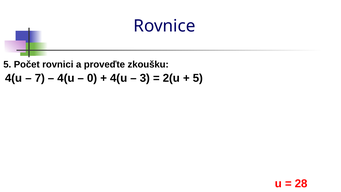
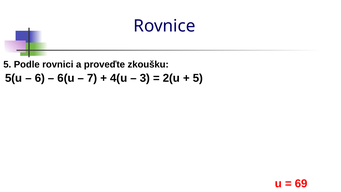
Počet: Počet -> Podle (27, 64)
4(u: 4(u -> 5(u (14, 78)
7: 7 -> 6 (40, 78)
4(u: 4(u -> 6(u (66, 78)
0: 0 -> 7 (92, 78)
28: 28 -> 69 (301, 183)
